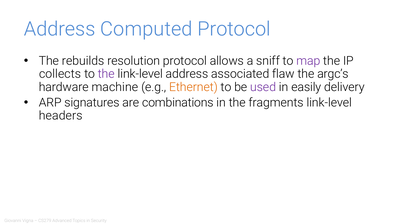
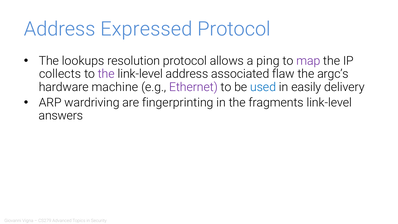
Computed: Computed -> Expressed (146, 29)
rebuilds: rebuilds -> lookups (83, 61)
sniff: sniff -> ping (268, 61)
Ethernet colour: orange -> purple (193, 87)
used colour: purple -> blue (263, 87)
signatures: signatures -> wardriving (92, 103)
combinations: combinations -> fingerprinting (178, 103)
headers: headers -> answers (61, 116)
